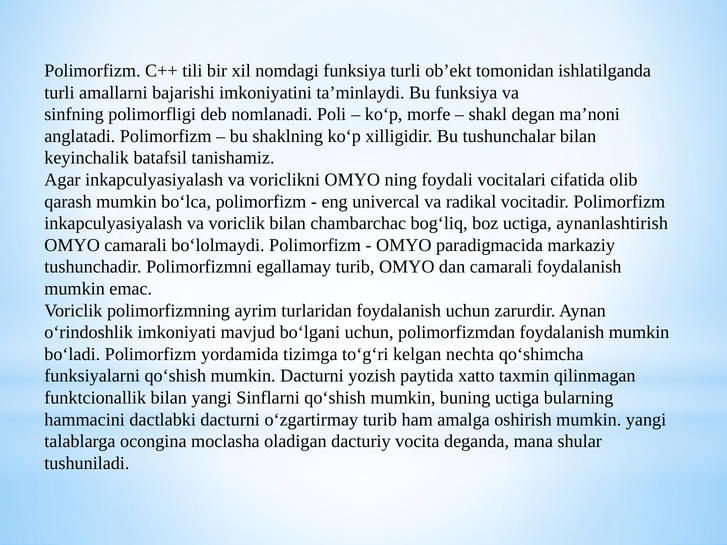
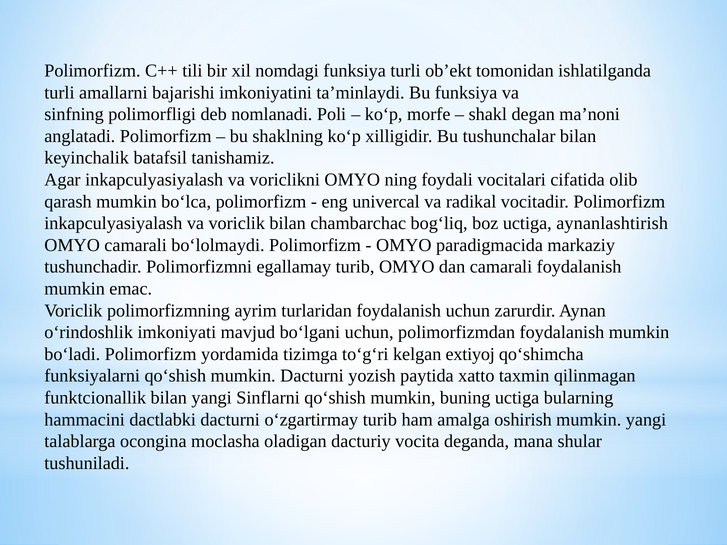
nechta: nechta -> extiyoj (470, 354)
